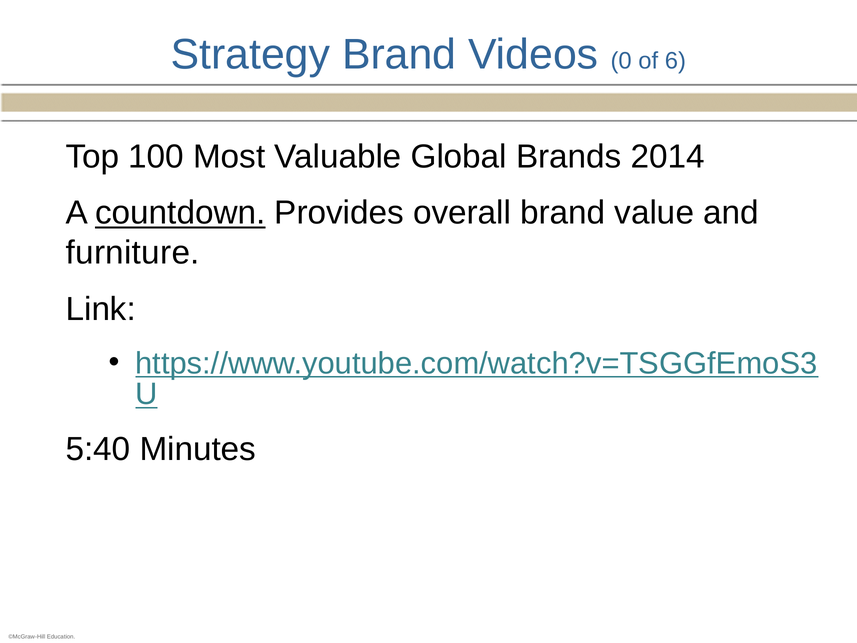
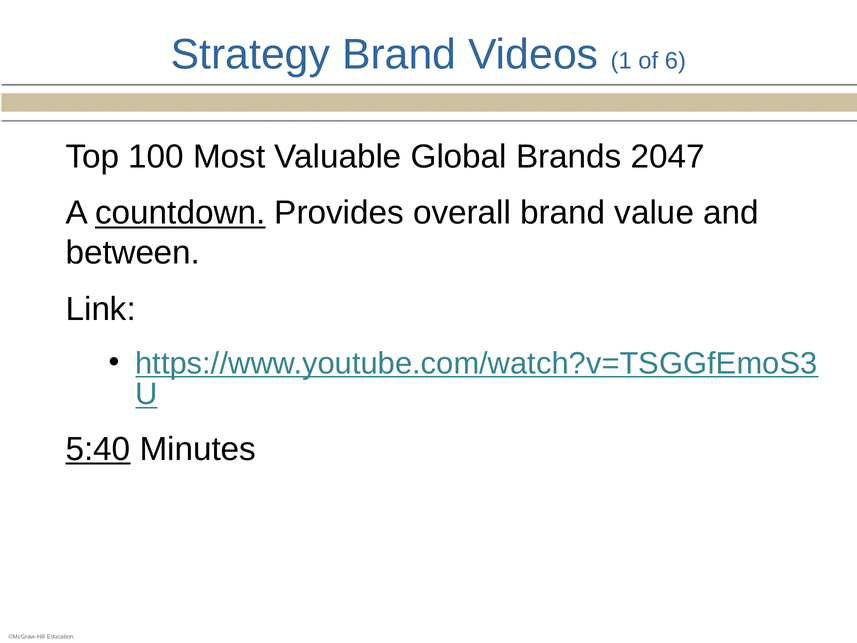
0: 0 -> 1 (621, 61)
2014: 2014 -> 2047 (668, 157)
furniture: furniture -> between (133, 253)
5:40 underline: none -> present (98, 449)
